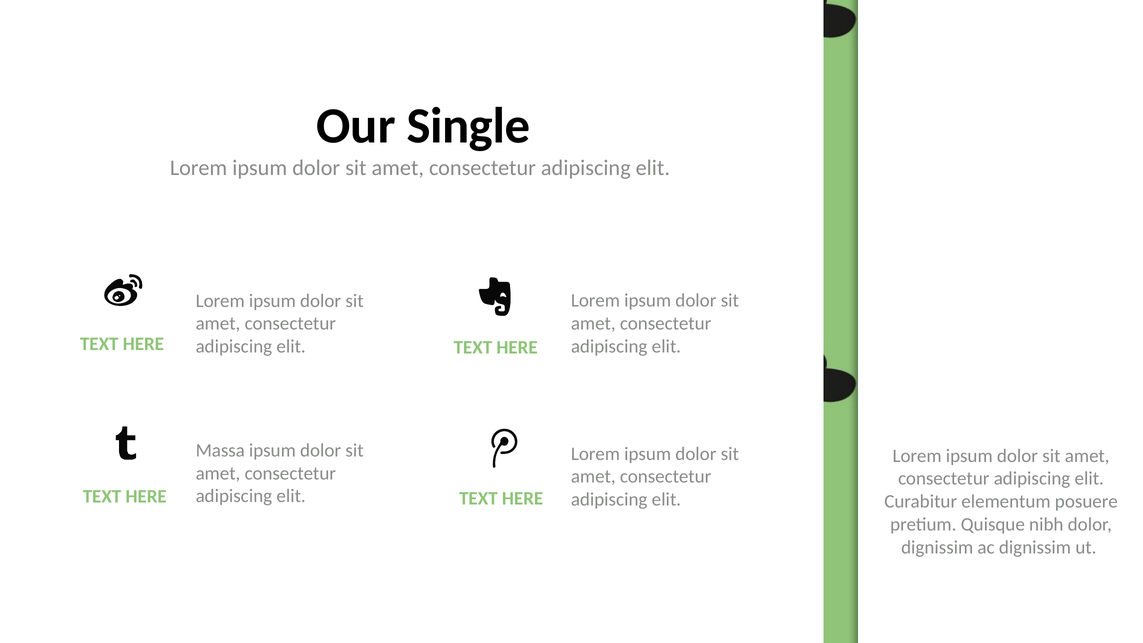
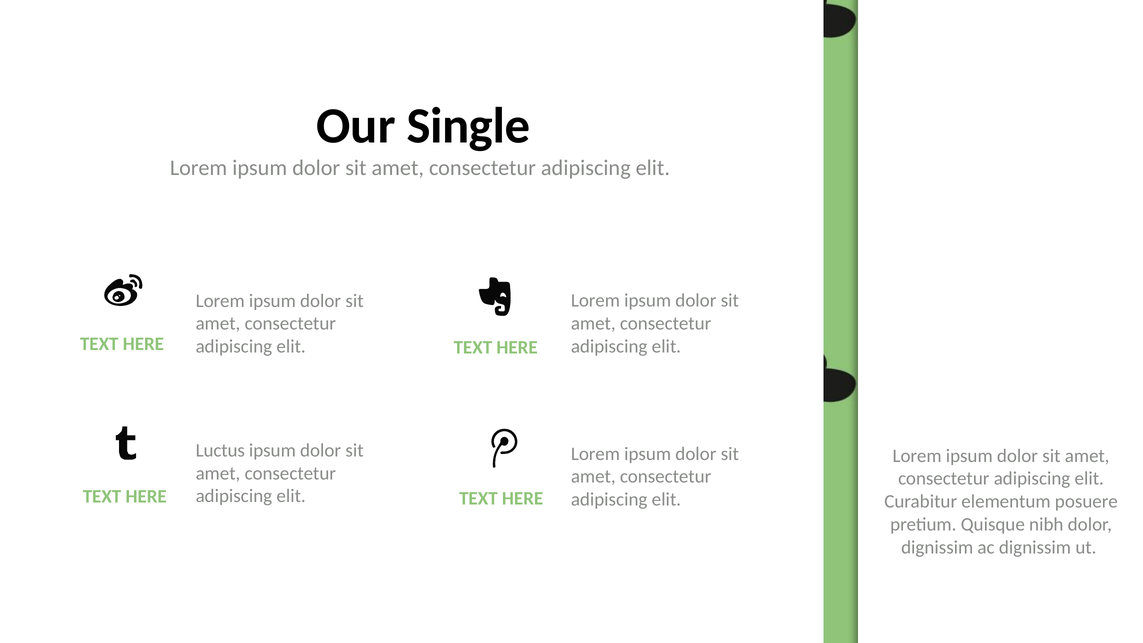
Massa: Massa -> Luctus (220, 450)
